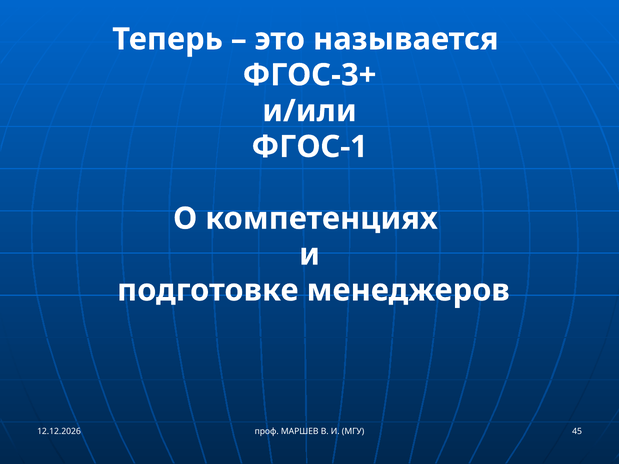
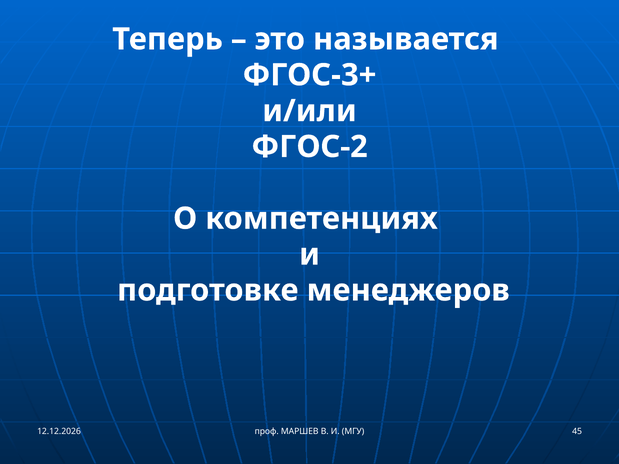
ФГОС-1: ФГОС-1 -> ФГОС-2 (310, 147)
